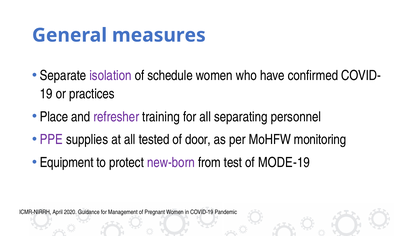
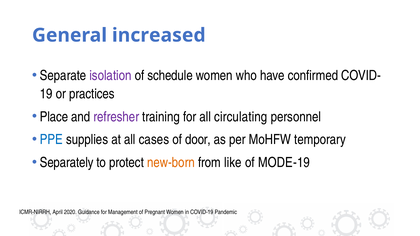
measures: measures -> increased (159, 35)
separating: separating -> circulating (241, 117)
PPE colour: purple -> blue (51, 140)
tested: tested -> cases (154, 140)
monitoring: monitoring -> temporary (320, 140)
Equipment: Equipment -> Separately (67, 163)
new-born colour: purple -> orange (171, 163)
test: test -> like (233, 163)
